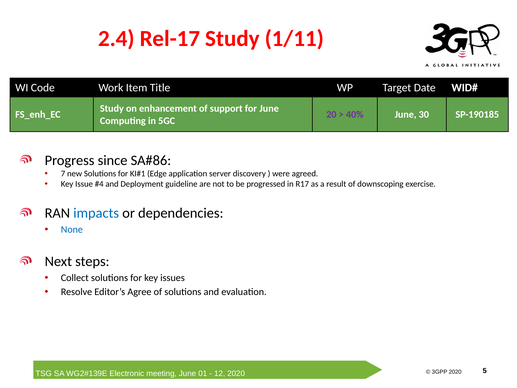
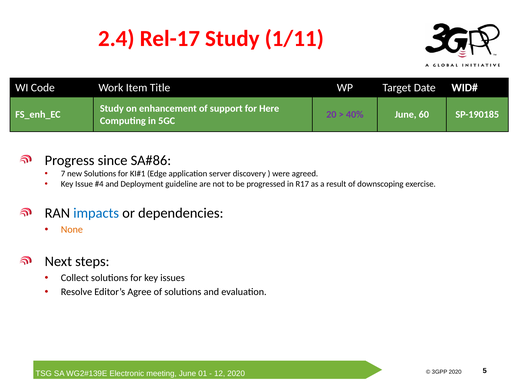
for June: June -> Here (269, 108)
30: 30 -> 60 (424, 115)
None colour: blue -> orange (72, 229)
